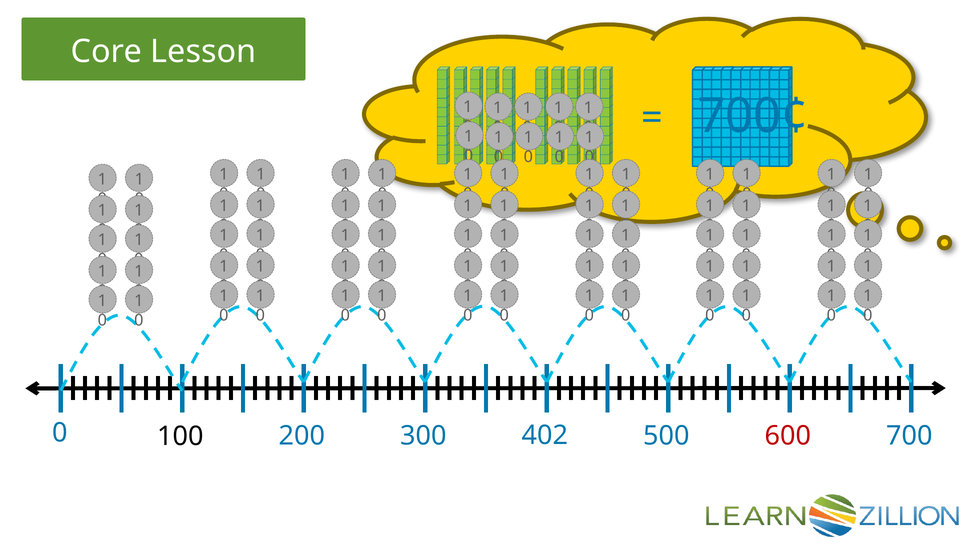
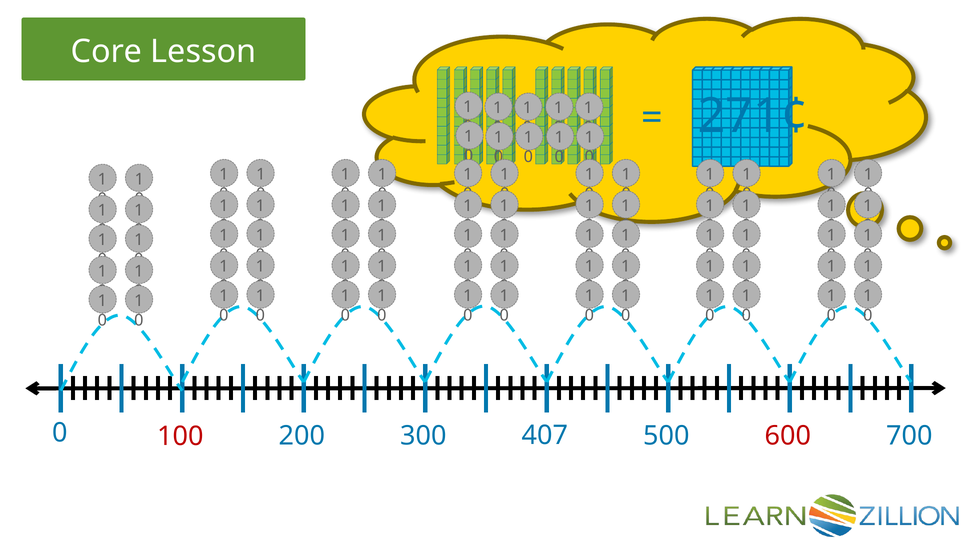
700¢: 700¢ -> 271¢ (753, 116)
100 colour: black -> red (180, 436)
402: 402 -> 407 (545, 435)
